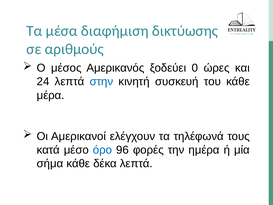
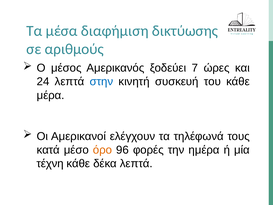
0: 0 -> 7 (195, 68)
όρο colour: blue -> orange (102, 150)
σήμα: σήμα -> τέχνη (50, 163)
